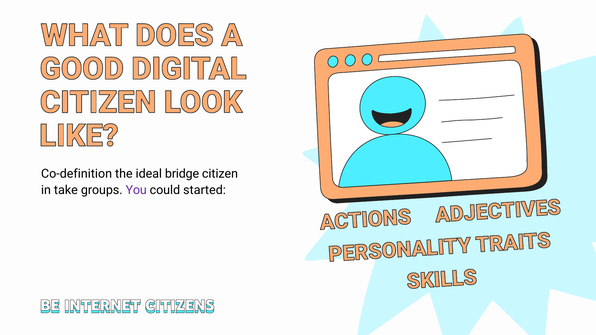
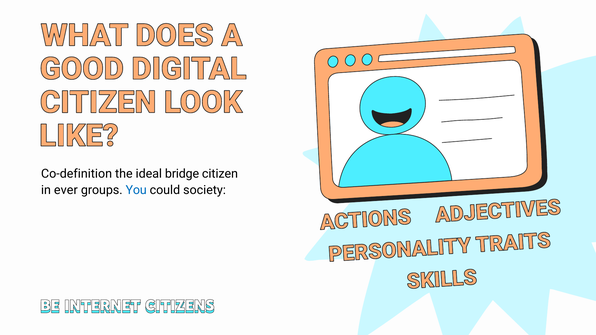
take: take -> ever (66, 190)
You colour: purple -> blue (136, 190)
started: started -> society (205, 190)
